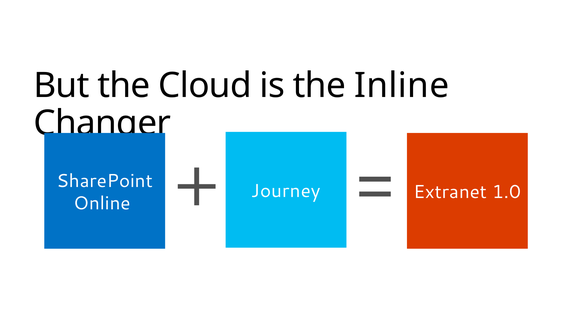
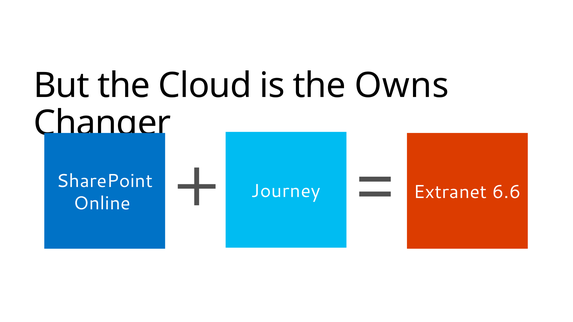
Inline: Inline -> Owns (402, 85)
1.0: 1.0 -> 6.6 (507, 192)
